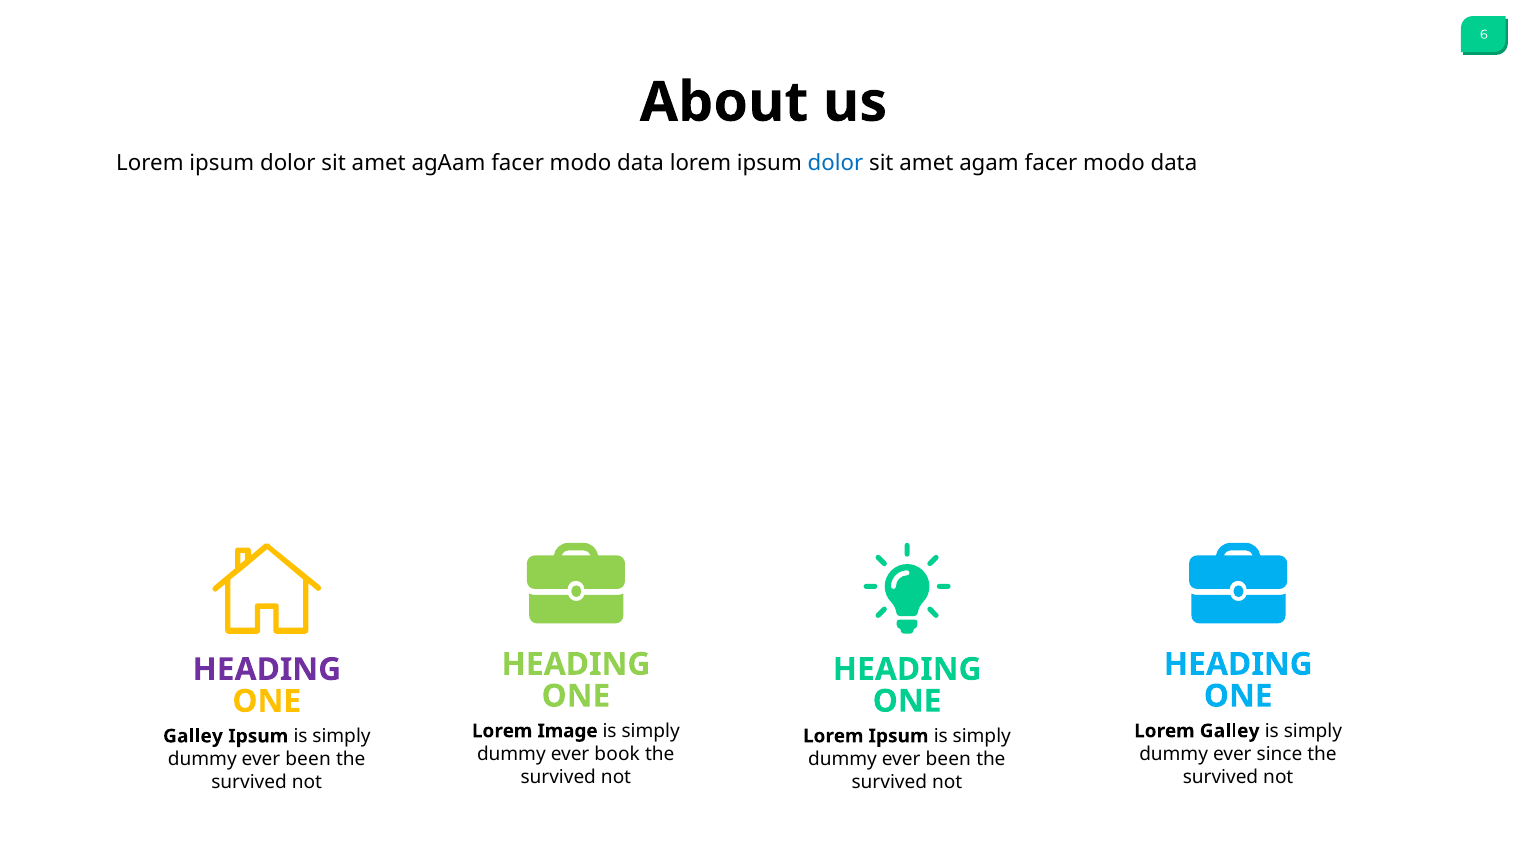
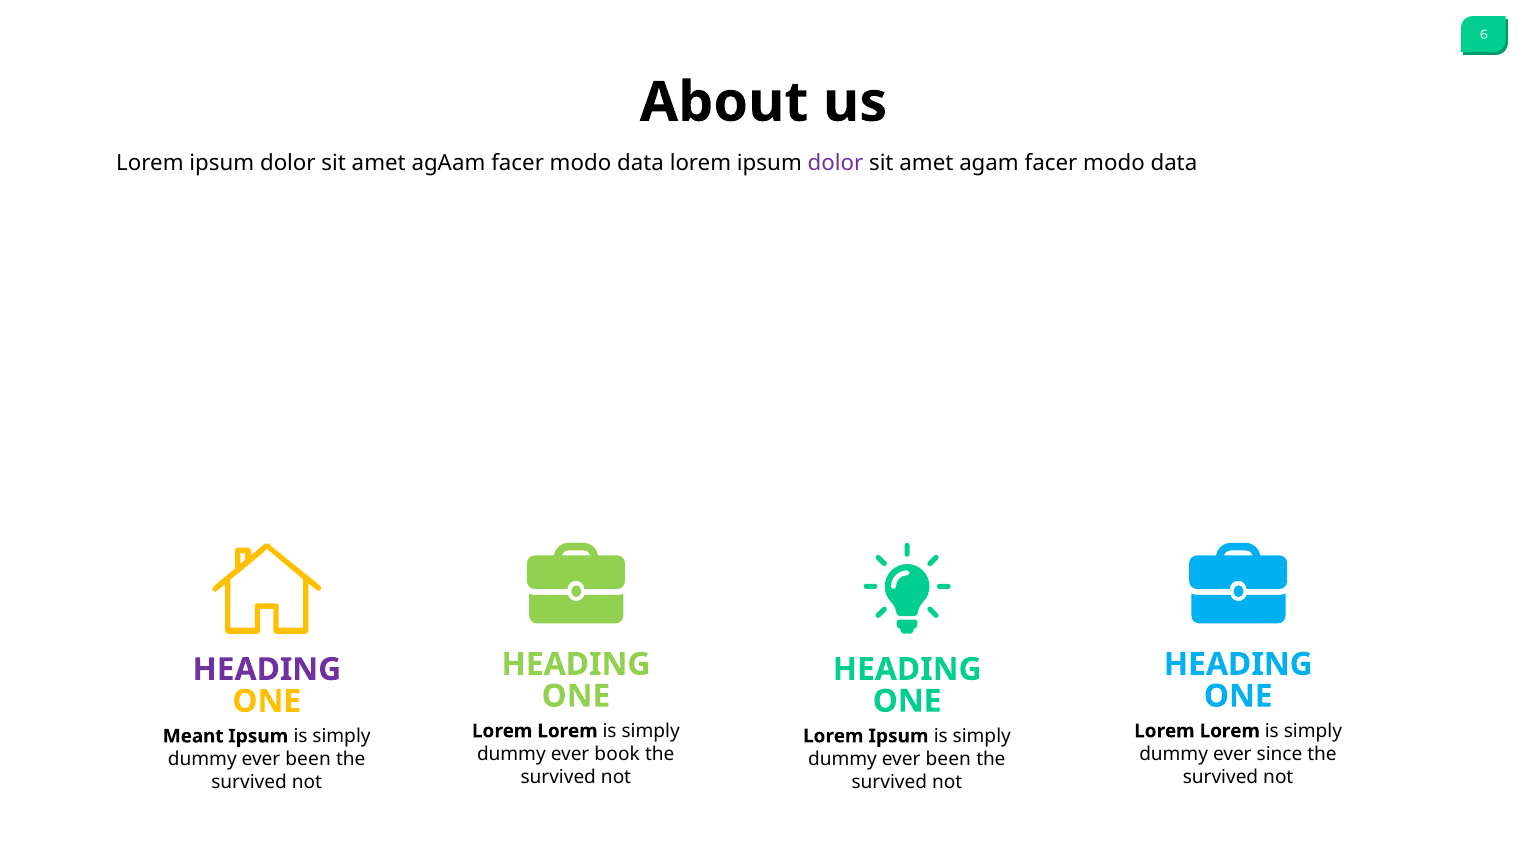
dolor colour: blue -> purple (835, 163)
Image: Image -> Lorem (568, 731)
Galley: Galley -> Lorem (1230, 731)
Galley: Galley -> Meant (193, 736)
